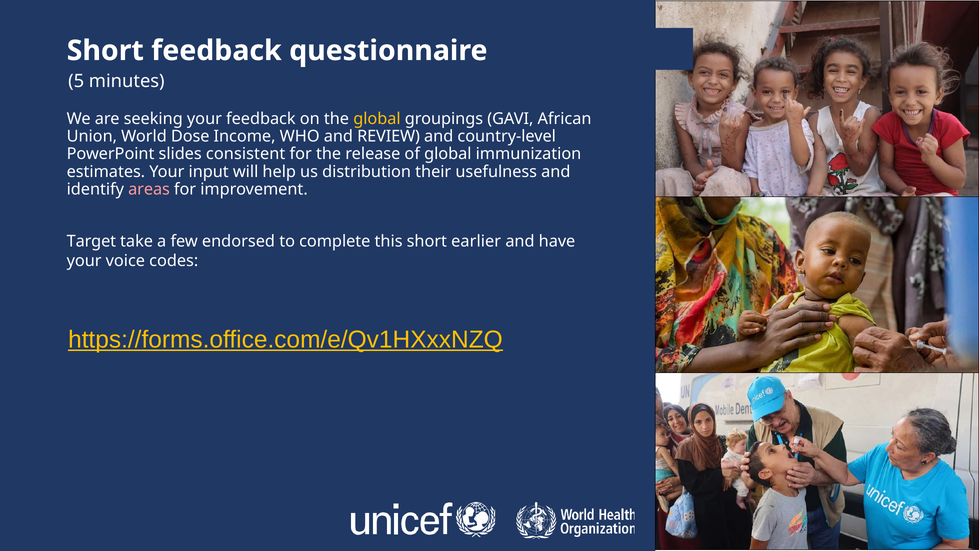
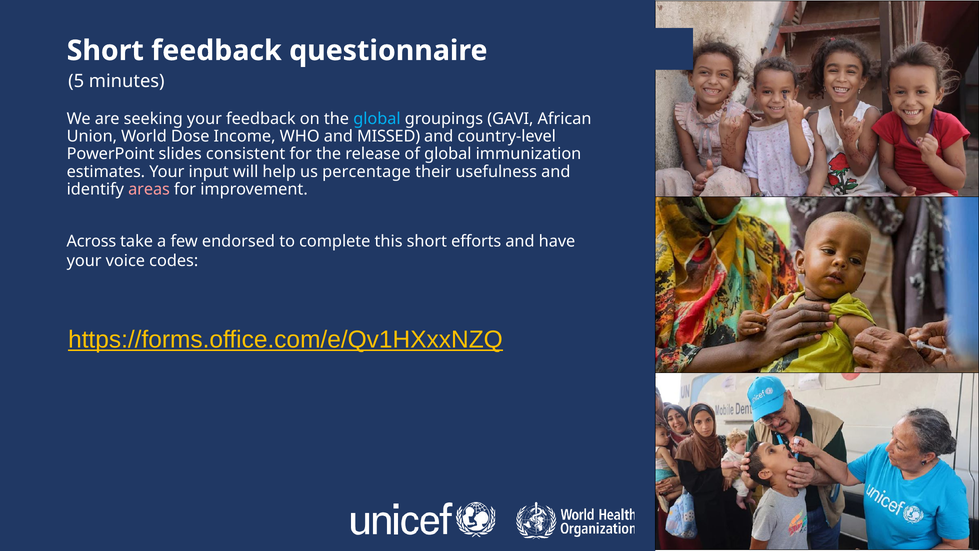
global colour: yellow -> light blue (377, 119)
REVIEW: REVIEW -> MISSED (389, 136)
distribution: distribution -> percentage (367, 172)
Target: Target -> Across (91, 241)
earlier: earlier -> efforts (476, 241)
